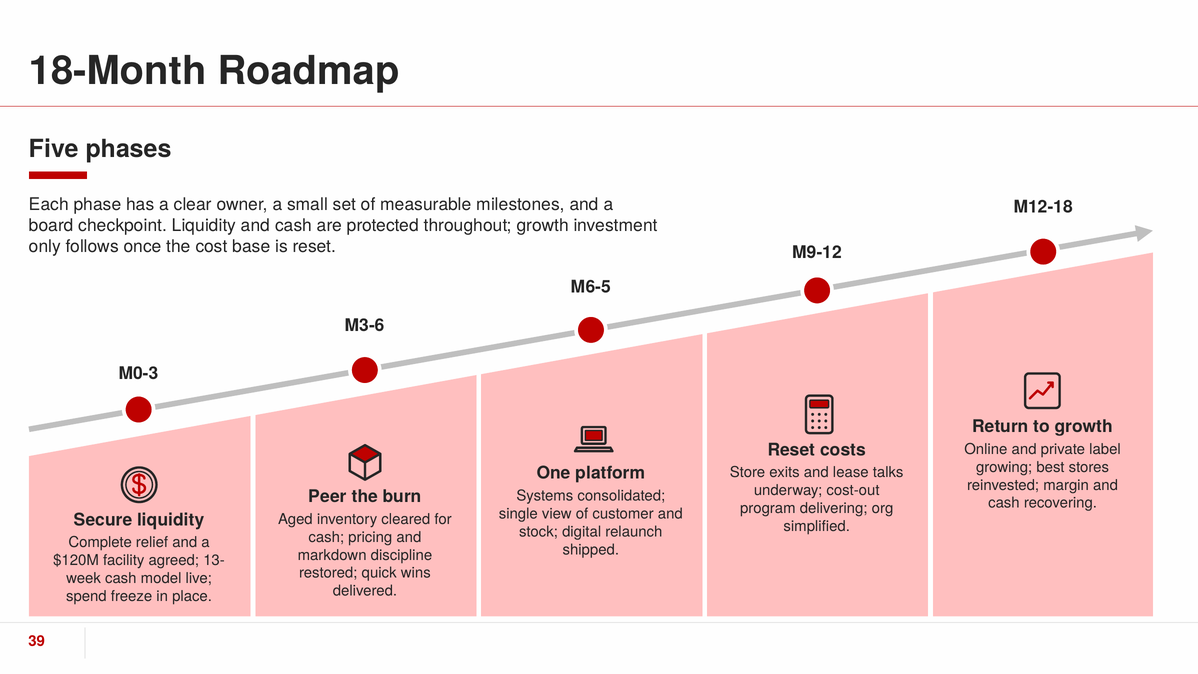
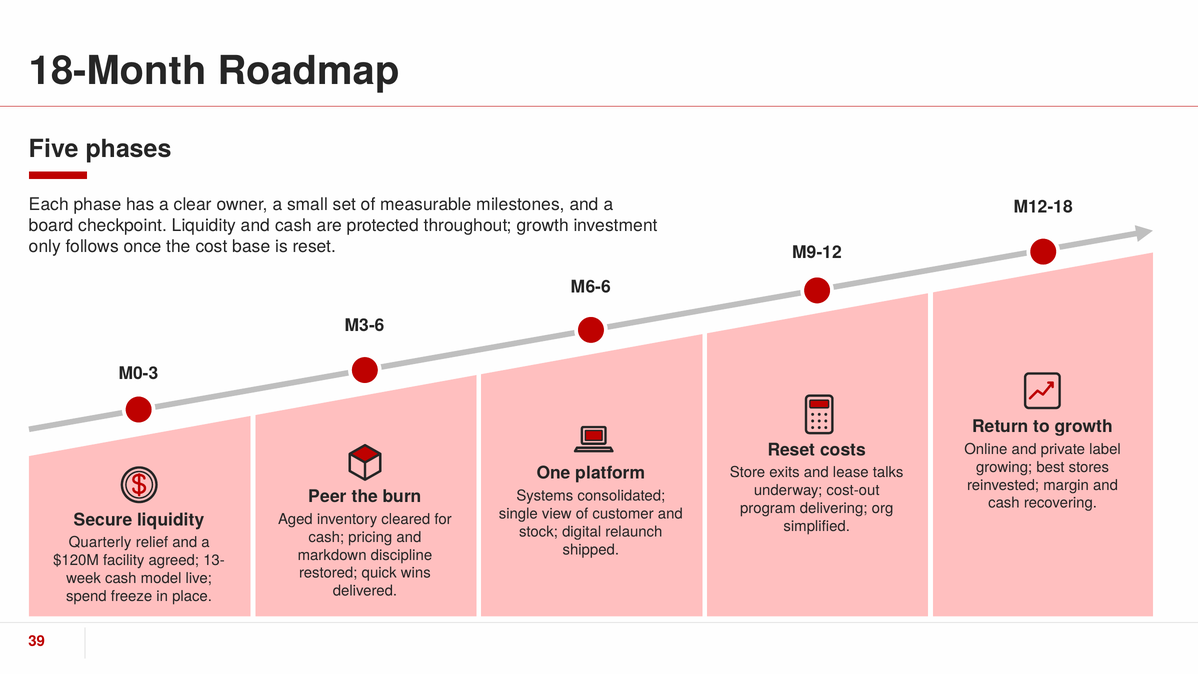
M6-5: M6-5 -> M6-6 (591, 287)
Complete: Complete -> Quarterly (100, 542)
